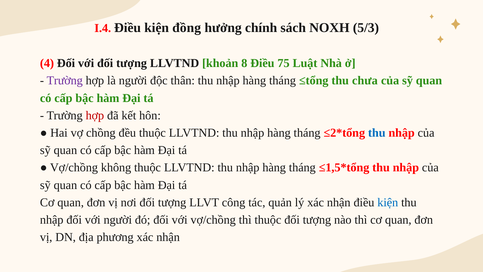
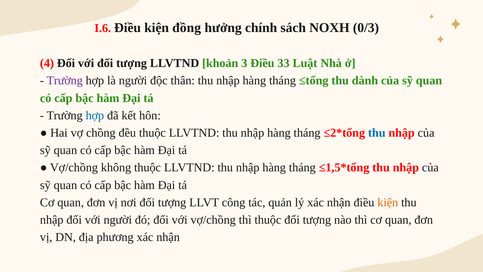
I.4: I.4 -> I.6 (103, 28)
5/3: 5/3 -> 0/3 (366, 28)
8: 8 -> 3 (244, 63)
75: 75 -> 33 (284, 63)
chưa: chưa -> dành (365, 81)
hợp colour: red -> blue (95, 115)
kiện colour: blue -> orange (388, 202)
